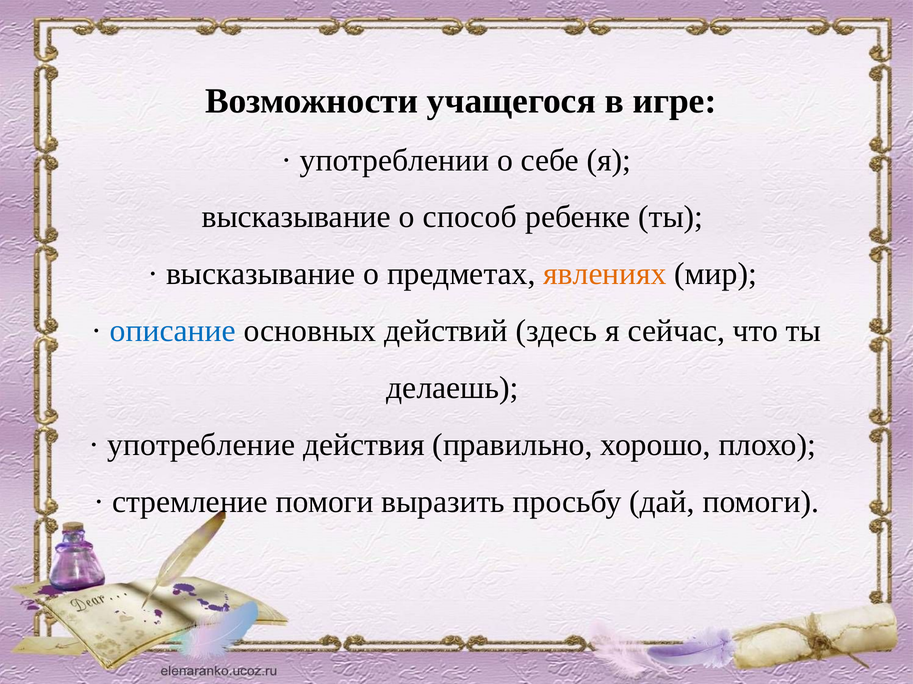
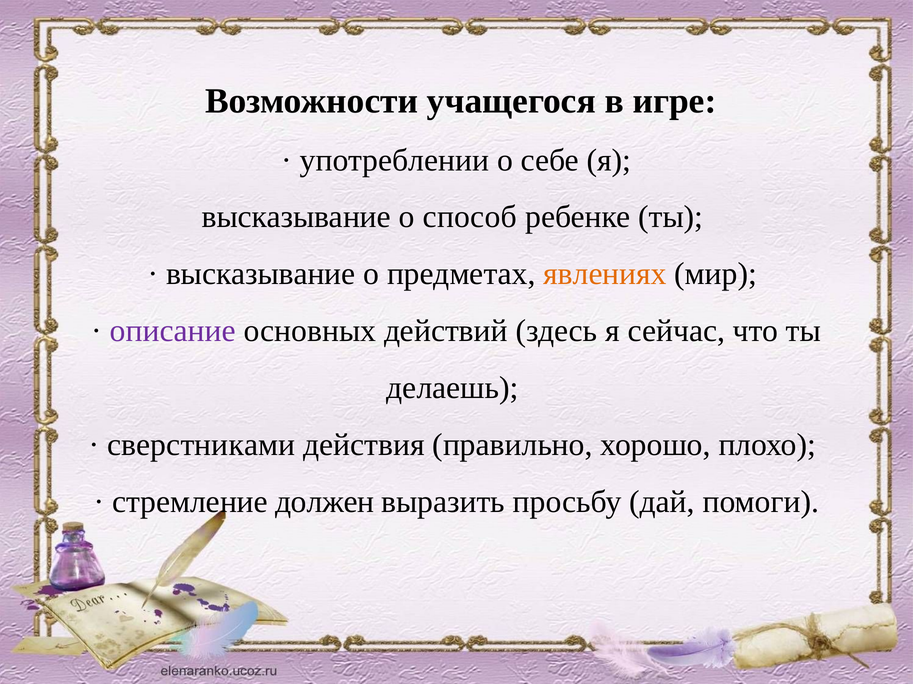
описание colour: blue -> purple (173, 331)
употребление: употребление -> сверстниками (201, 445)
стремление помоги: помоги -> должен (325, 503)
